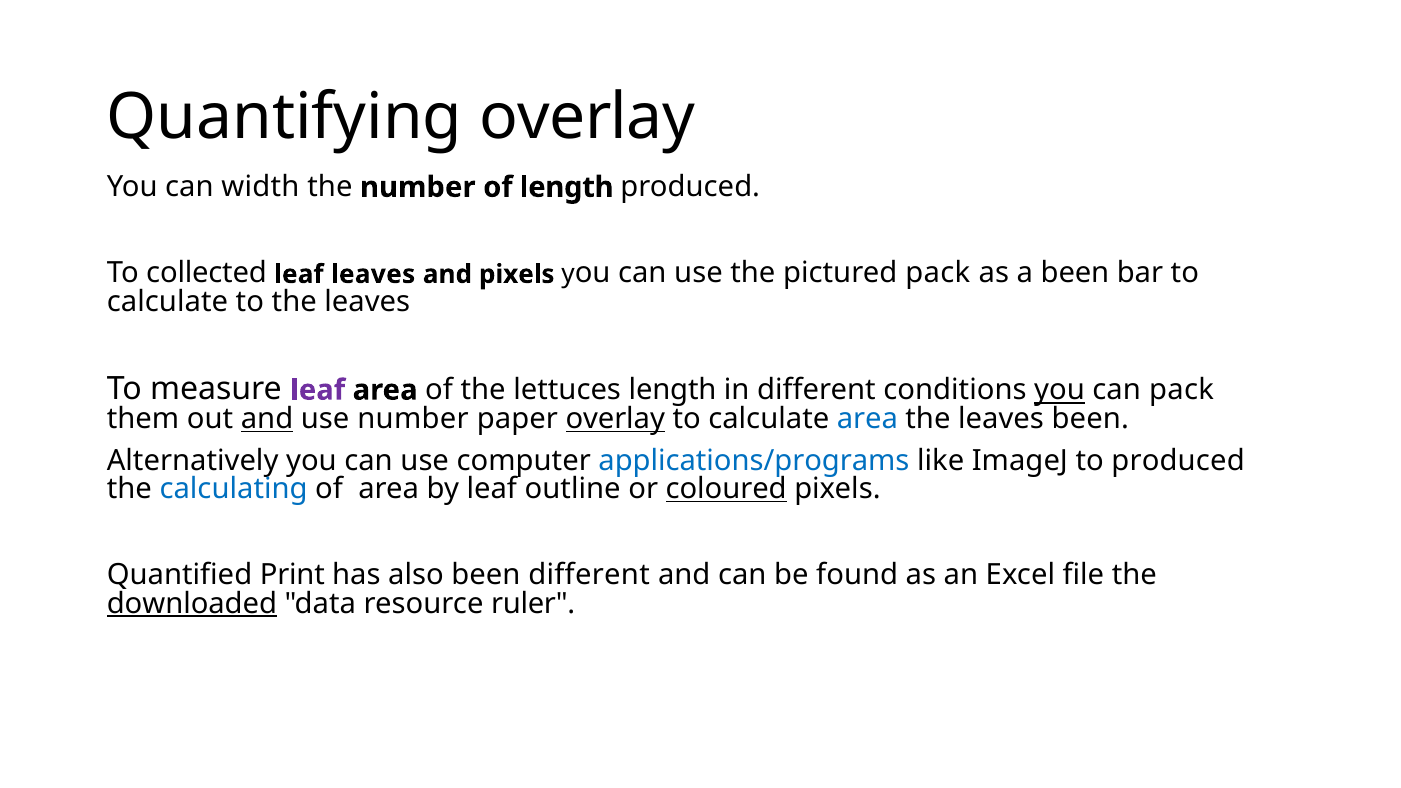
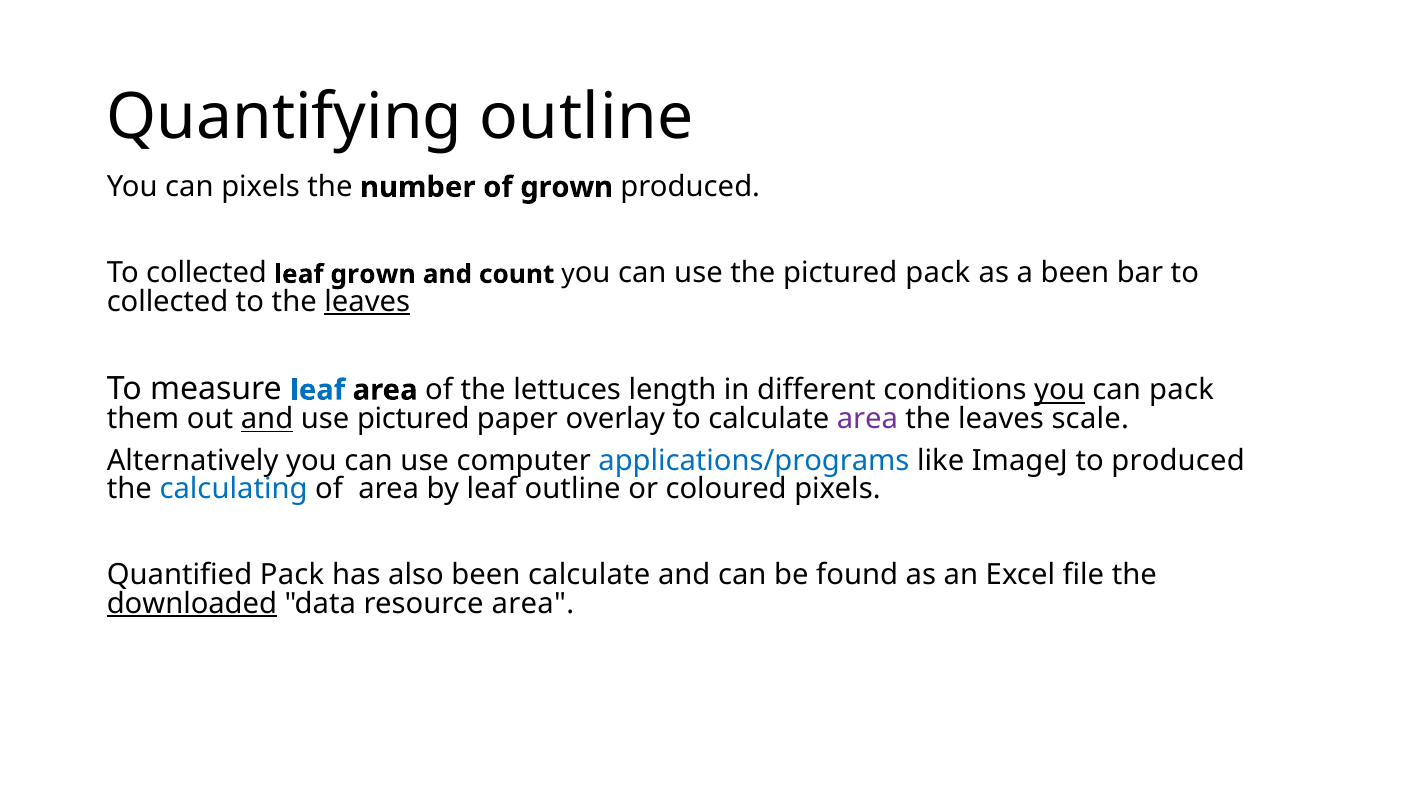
Quantifying overlay: overlay -> outline (587, 118)
can width: width -> pixels (261, 187)
of length: length -> grown (567, 187)
leaf leaves: leaves -> grown (373, 274)
and pixels: pixels -> count (517, 274)
calculate: calculate -> collected (168, 302)
leaves underline: none -> present (367, 302)
leaf colour: purple -> blue (318, 390)
use number: number -> pictured (413, 419)
overlay underline: present -> none (615, 419)
area colour: blue -> purple (867, 419)
leaves been: been -> scale (1090, 419)
coloured underline: present -> none (726, 489)
Quantified Print: Print -> Pack (292, 575)
been different: different -> calculate (589, 575)
resource ruler: ruler -> area (533, 603)
